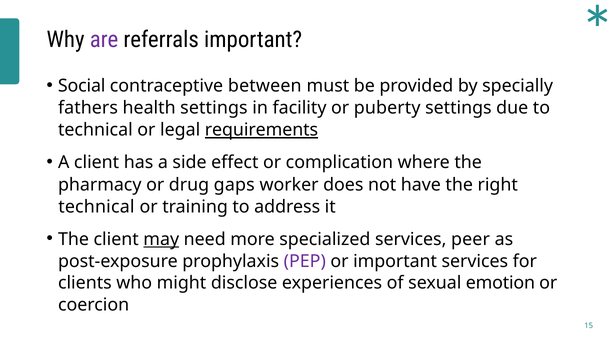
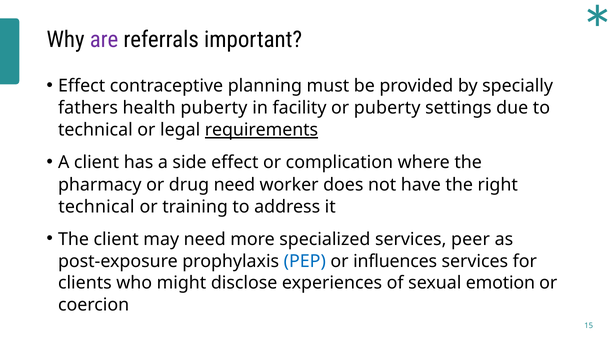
Social: Social -> Effect (82, 86)
between: between -> planning (265, 86)
health settings: settings -> puberty (214, 108)
drug gaps: gaps -> need (234, 185)
may underline: present -> none (161, 239)
PEP colour: purple -> blue (305, 261)
or important: important -> influences (395, 261)
